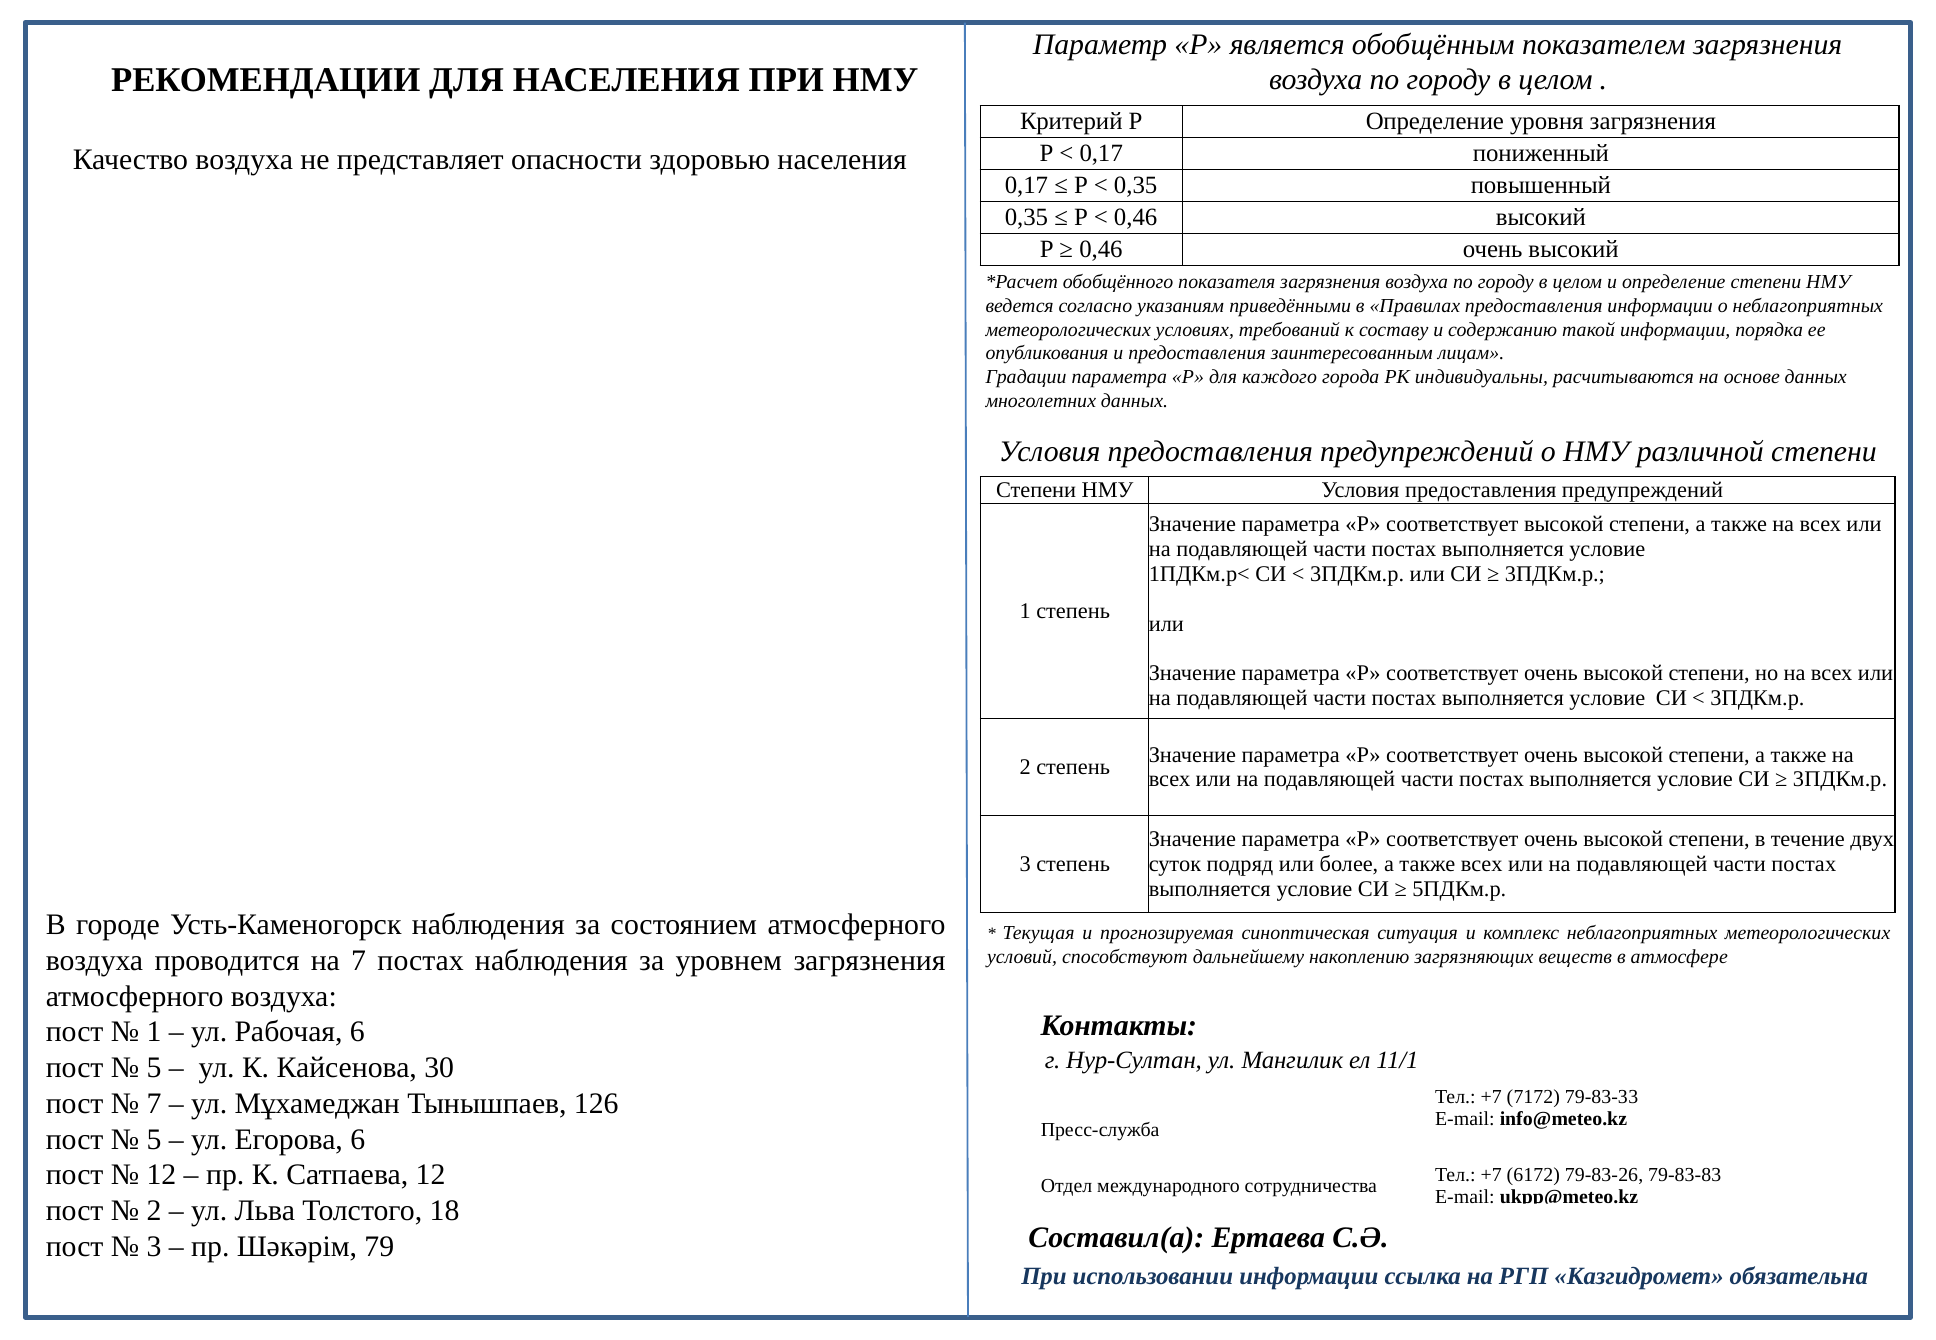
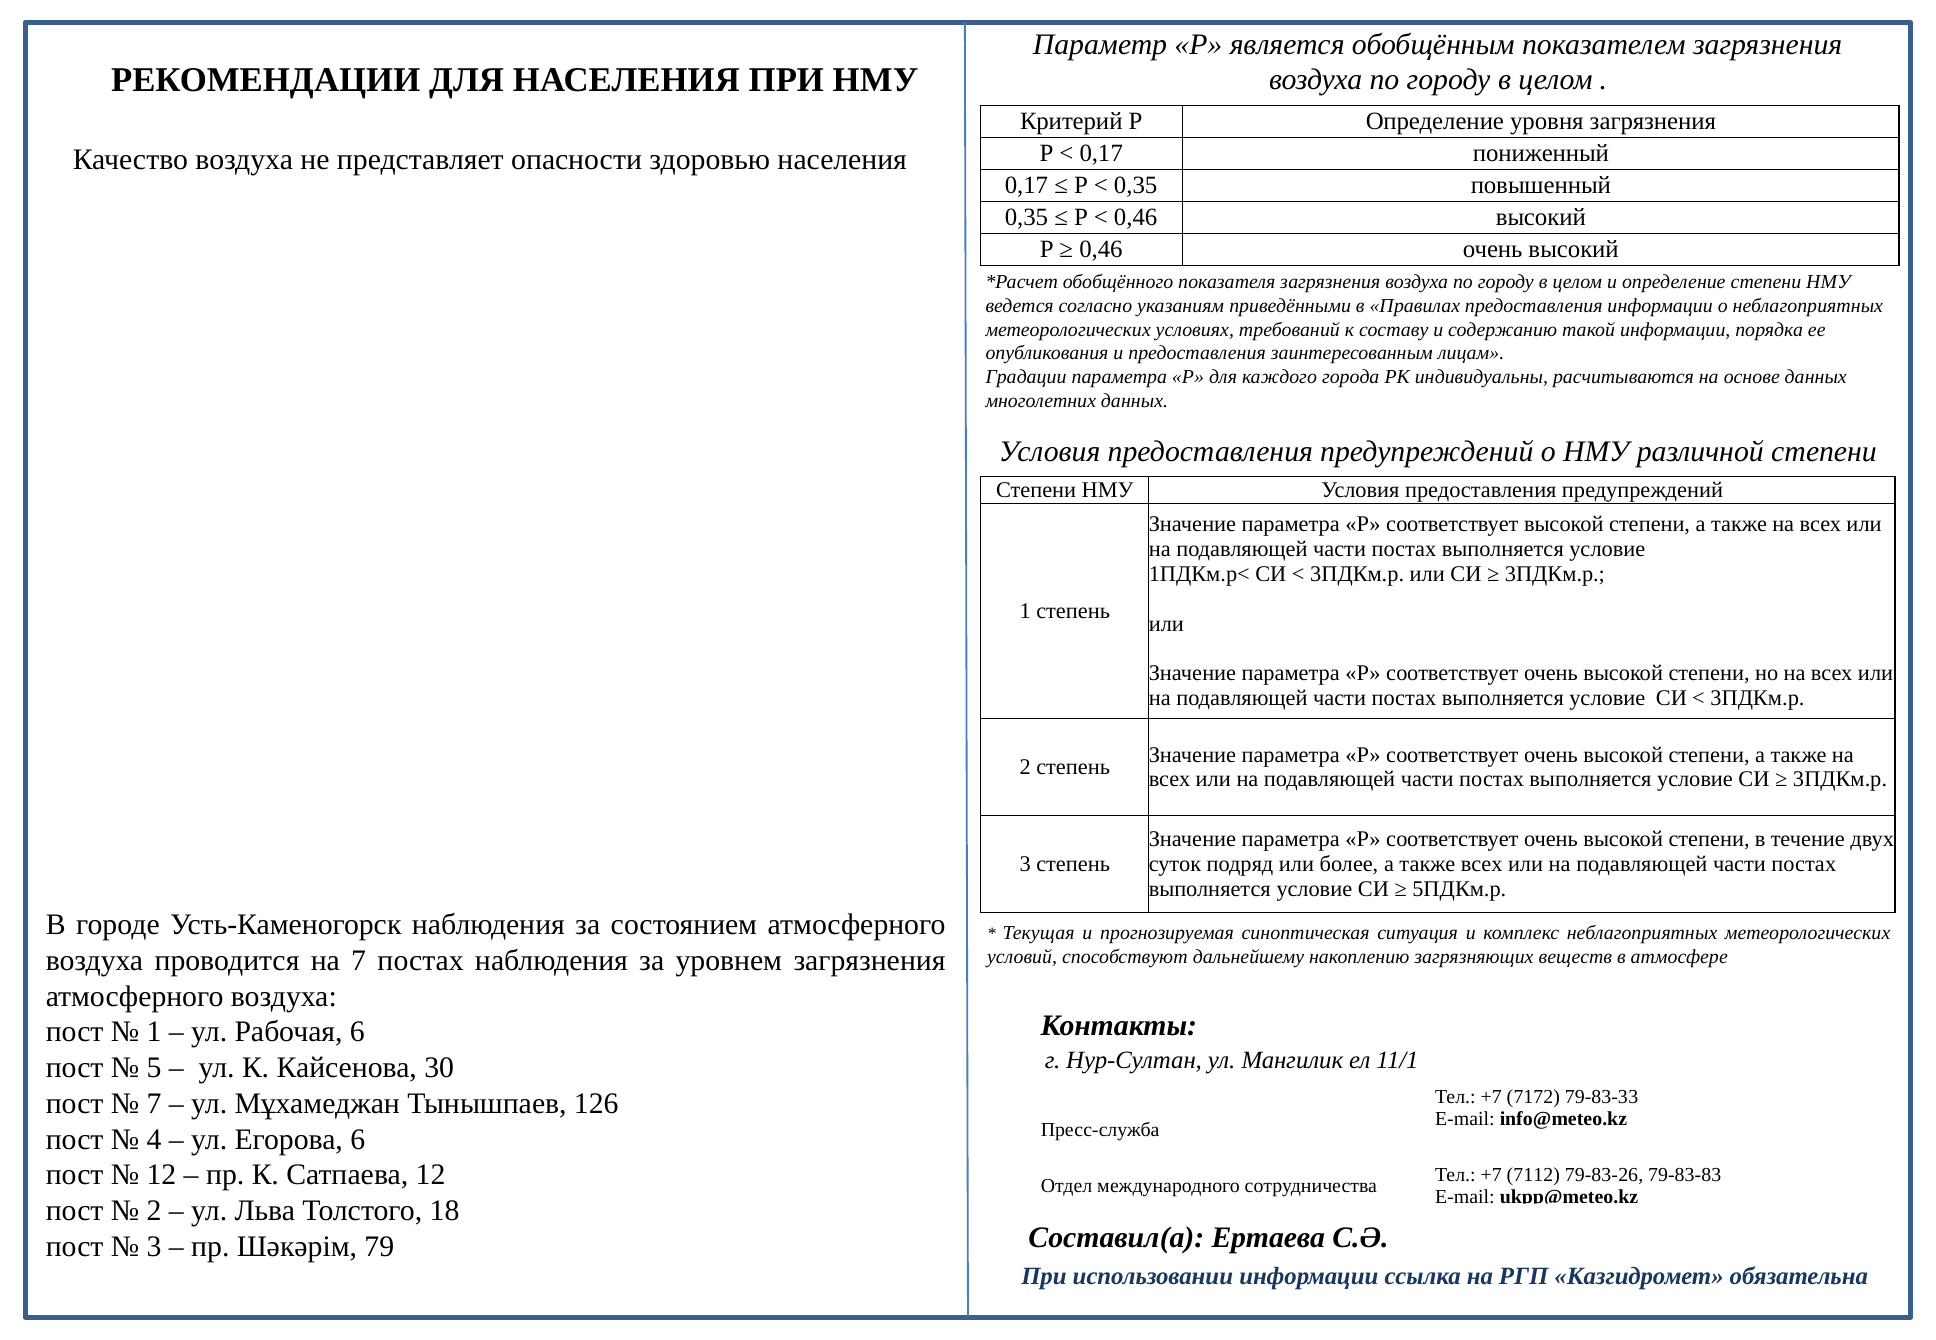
5: 5 -> 4 (154, 1140)
6172: 6172 -> 7112 (1533, 1175)
